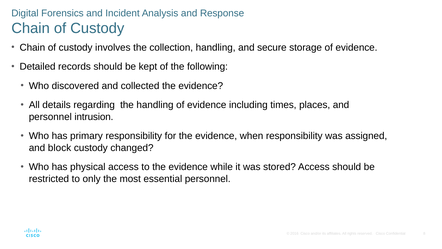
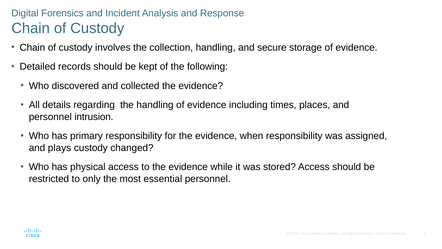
block: block -> plays (60, 148)
